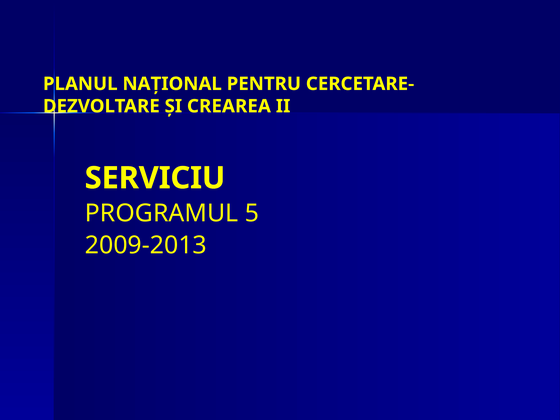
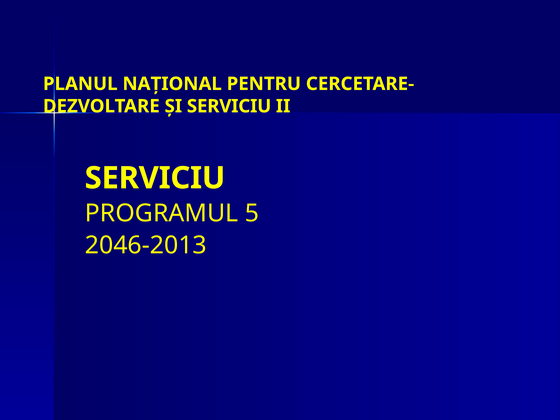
ŞI CREAREA: CREAREA -> SERVICIU (229, 106)
2009-2013: 2009-2013 -> 2046-2013 (146, 245)
